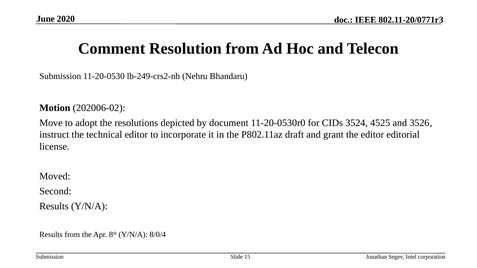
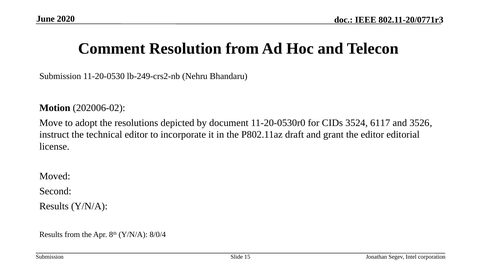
4525: 4525 -> 6117 (380, 123)
